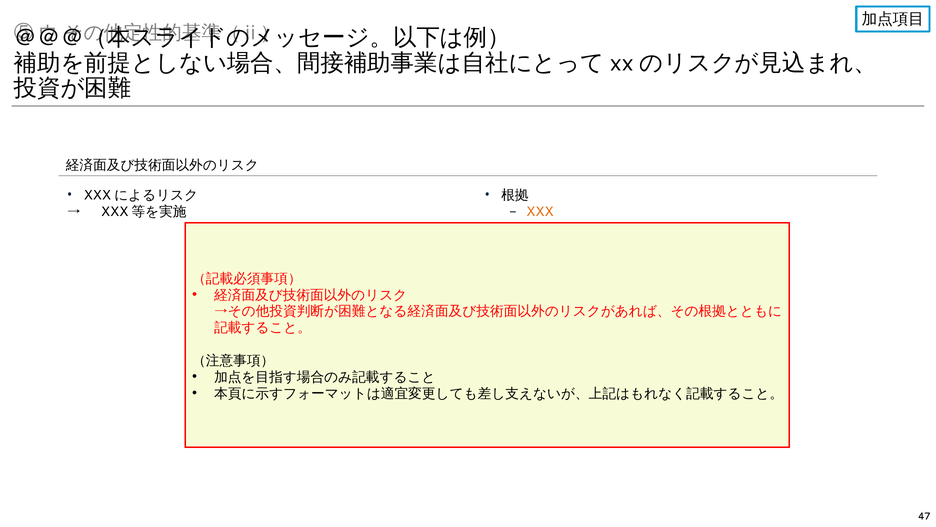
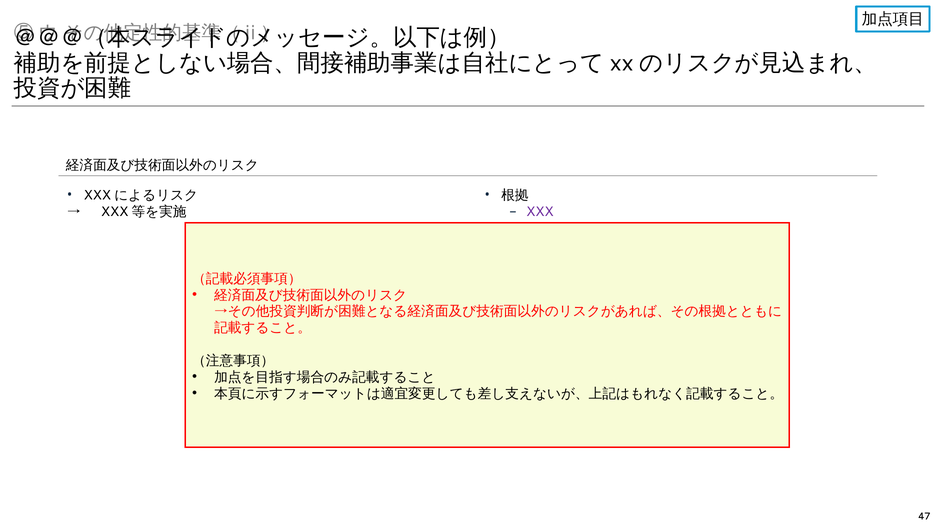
XXX colour: orange -> purple (540, 211)
